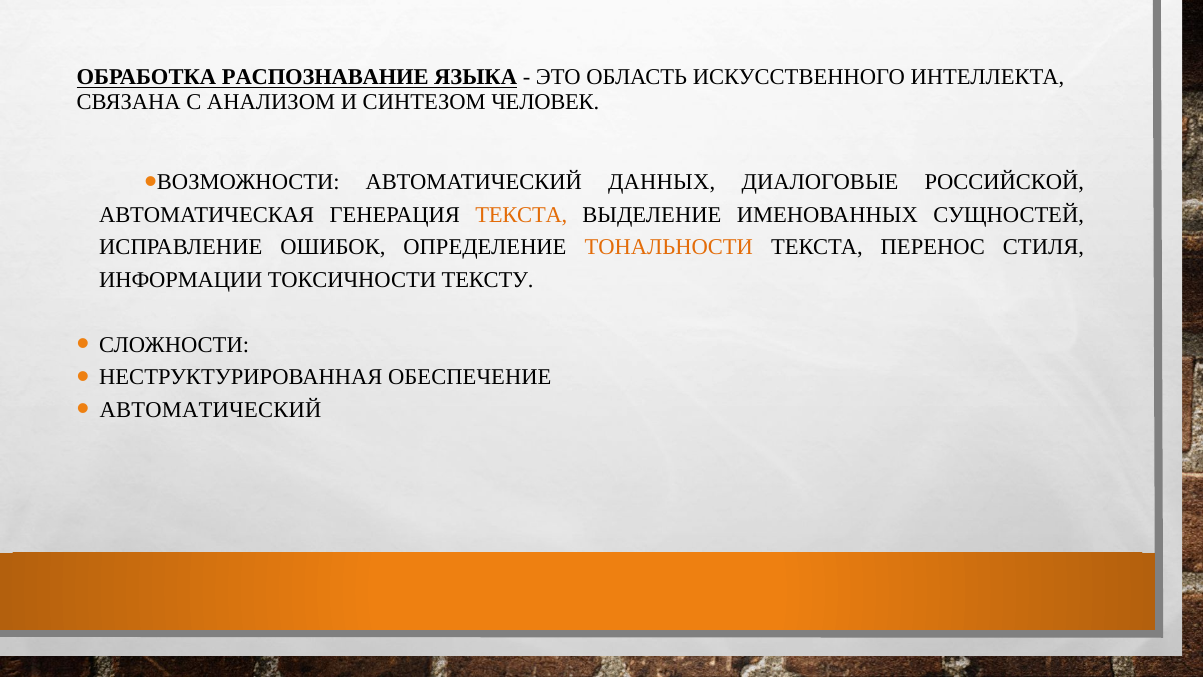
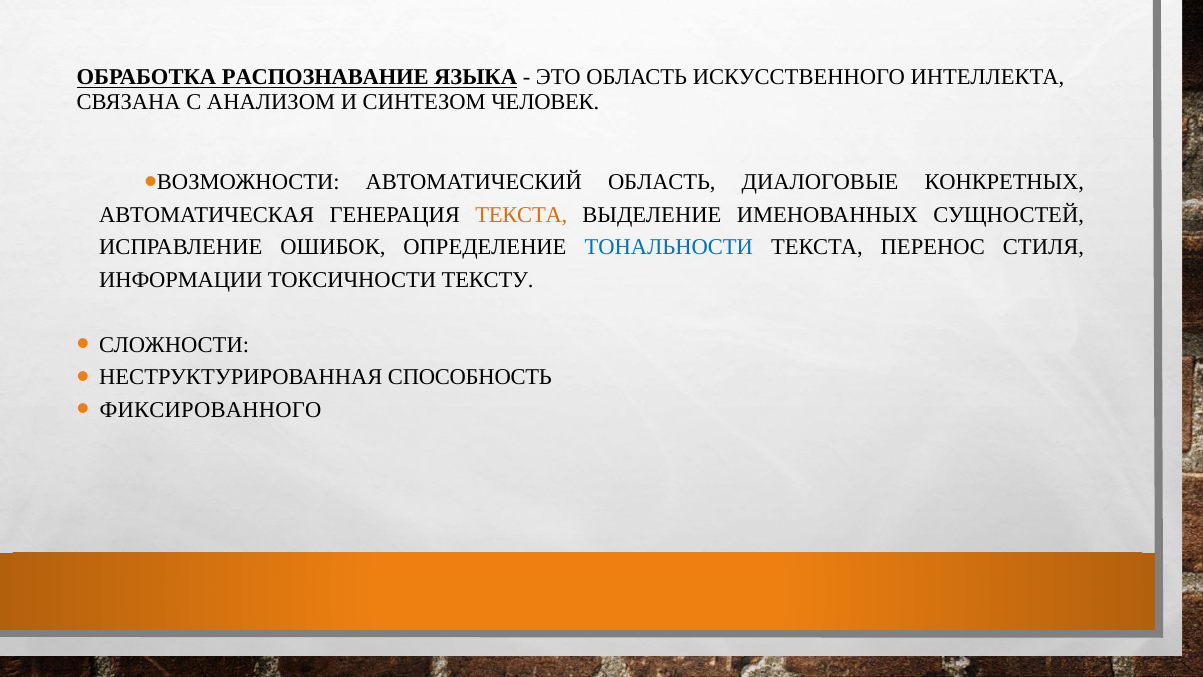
АВТОМАТИЧЕСКИЙ ДАННЫХ: ДАННЫХ -> ОБЛАСТЬ (662, 182)
РОССИЙСКОЙ: РОССИЙСКОЙ -> КОНКРЕТНЫХ (1004, 182)
ТОНАЛЬНОСТИ colour: orange -> blue (669, 247)
ОБЕСПЕЧЕНИЕ: ОБЕСПЕЧЕНИЕ -> СПОСОБНОСТЬ (470, 377)
АВТОМАТИЧЕСКИЙ: АВТОМАТИЧЕСКИЙ -> ФИКСИРОВАННОГО (211, 410)
